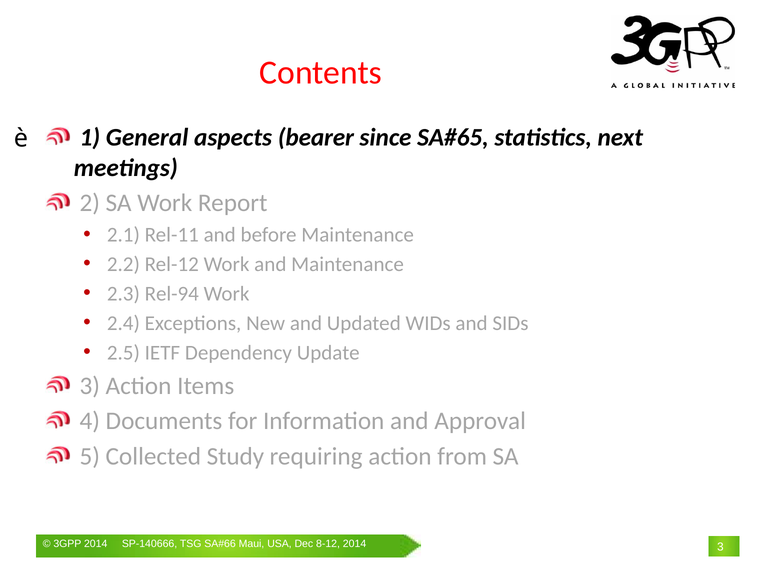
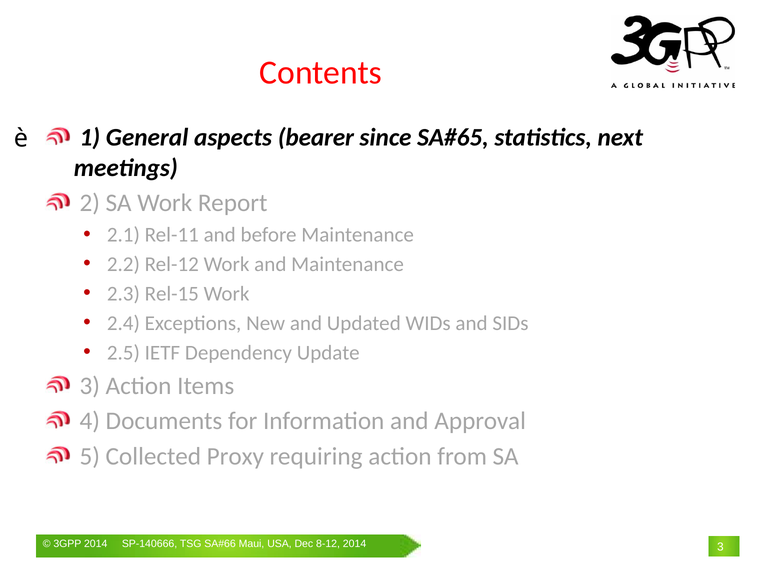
Rel-94: Rel-94 -> Rel-15 (172, 294)
Study: Study -> Proxy (235, 456)
